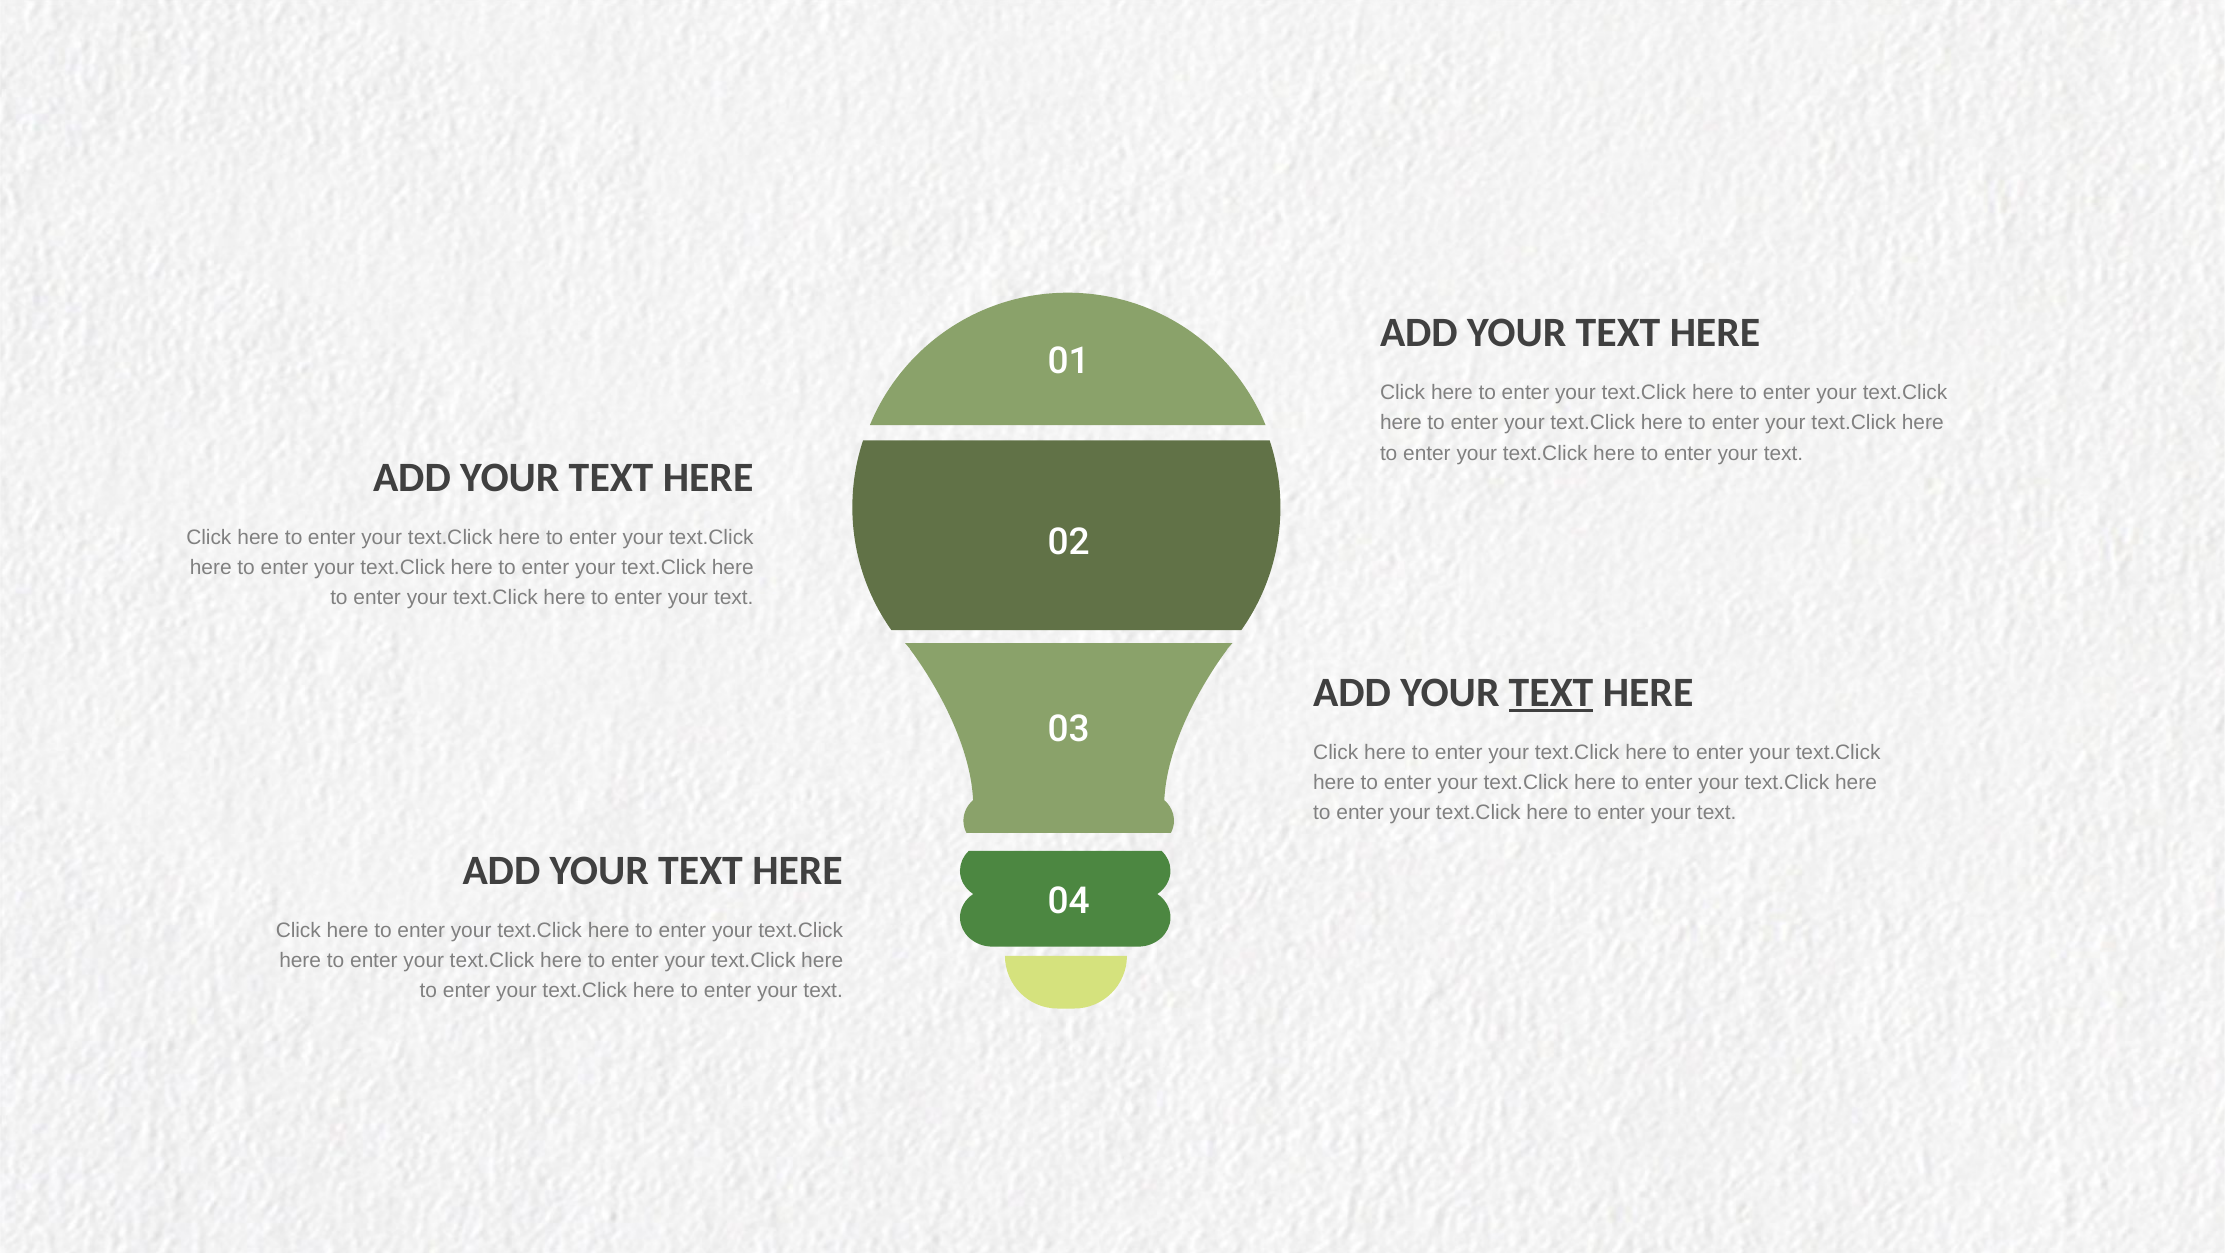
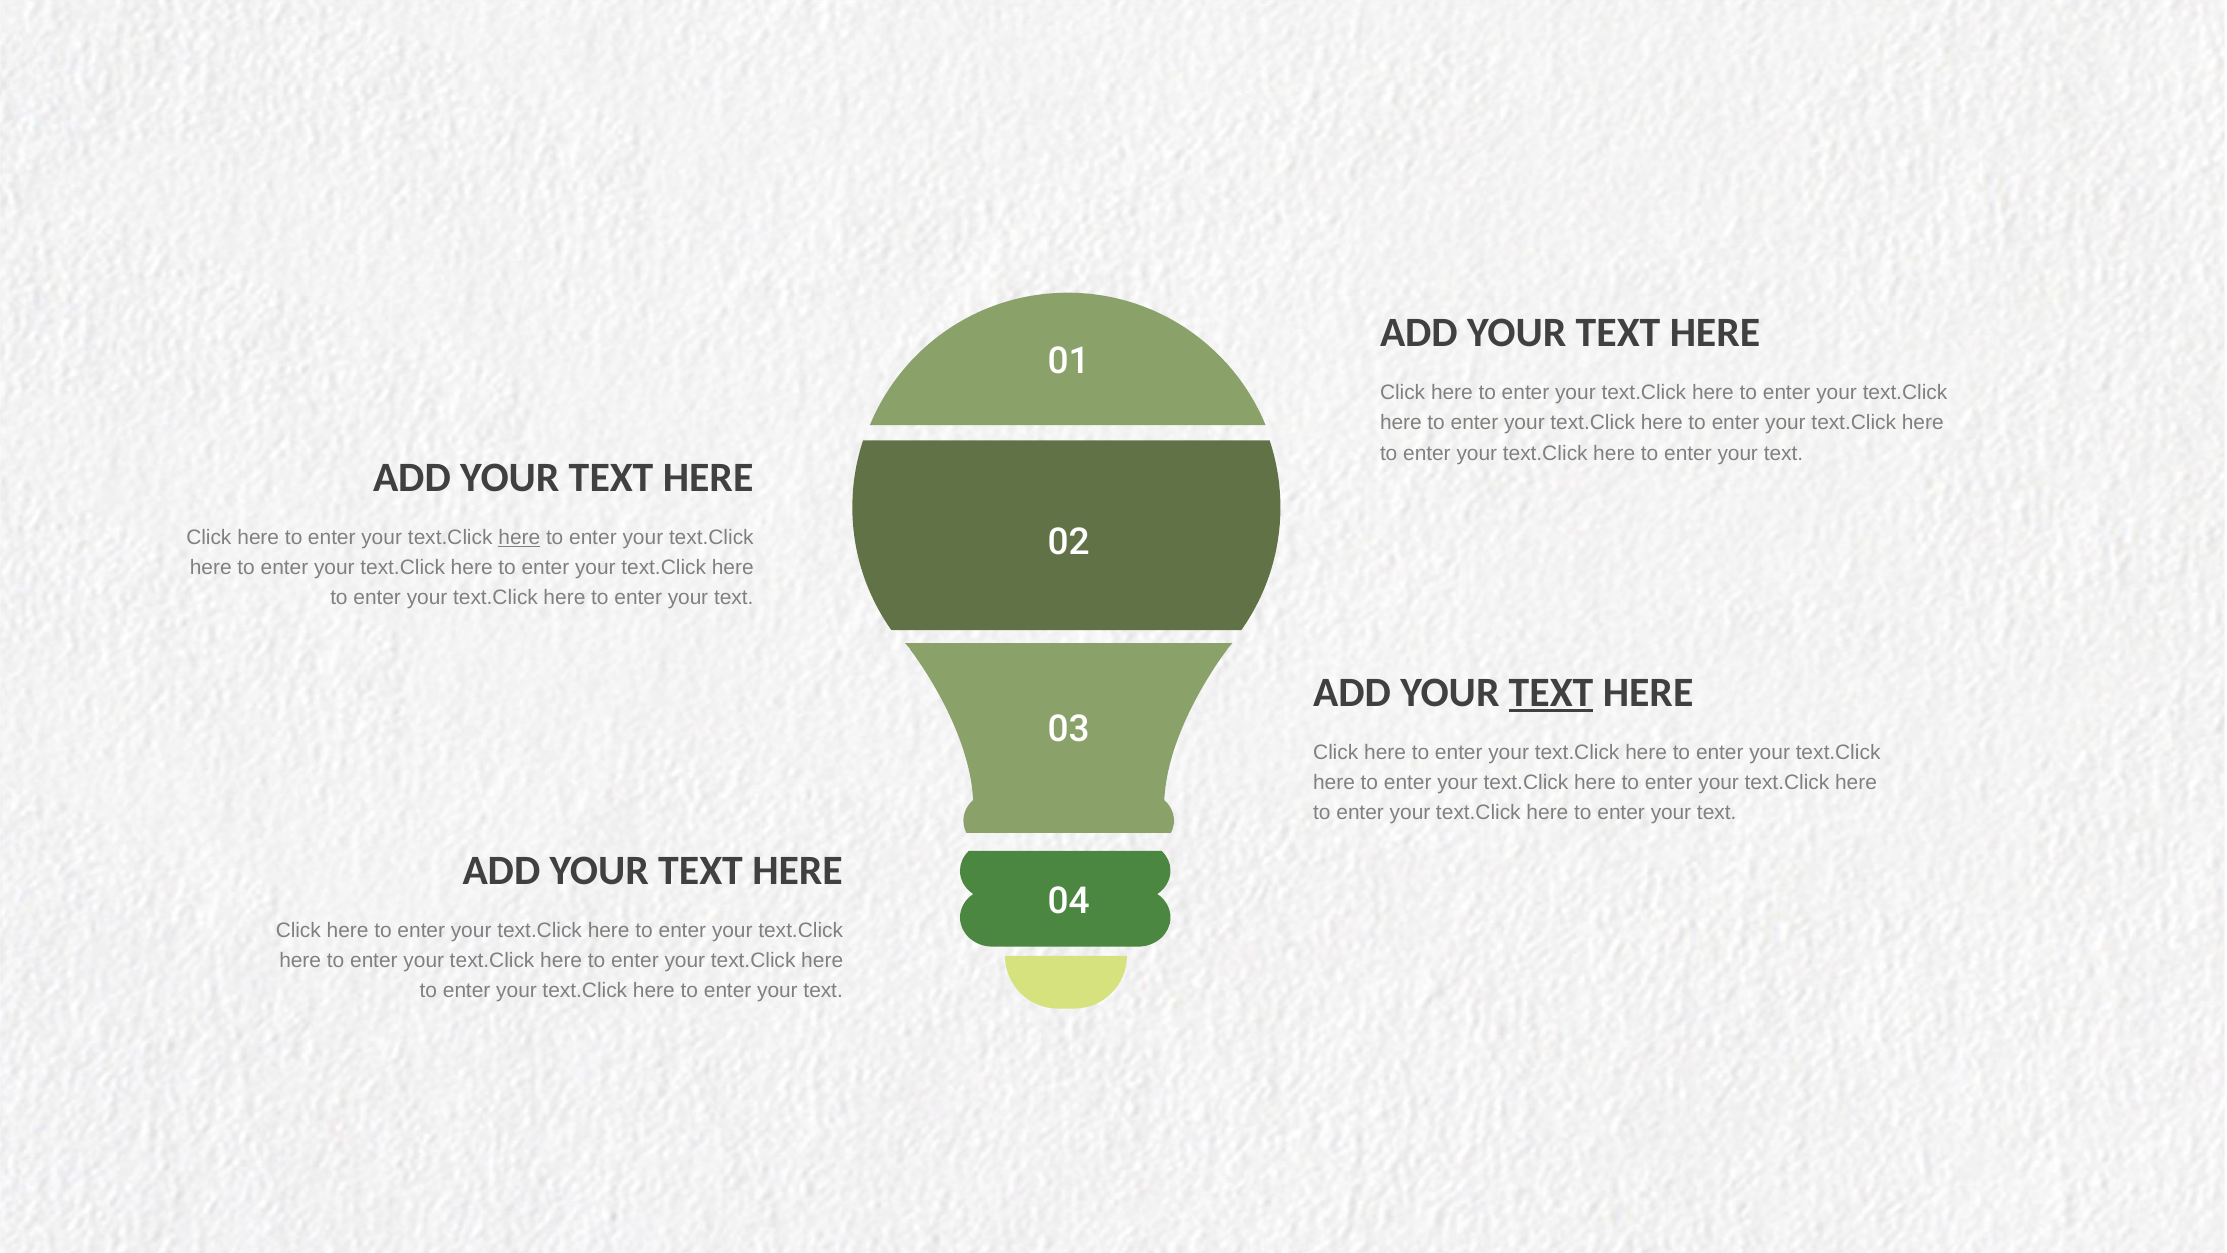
here underline: none -> present (519, 538)
